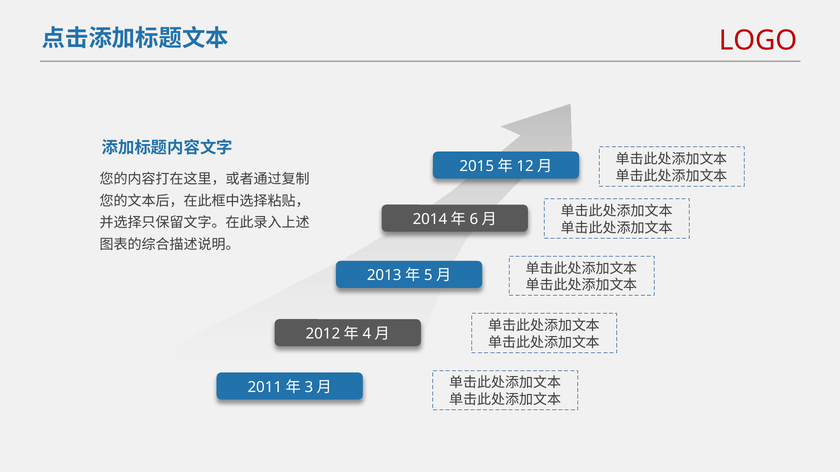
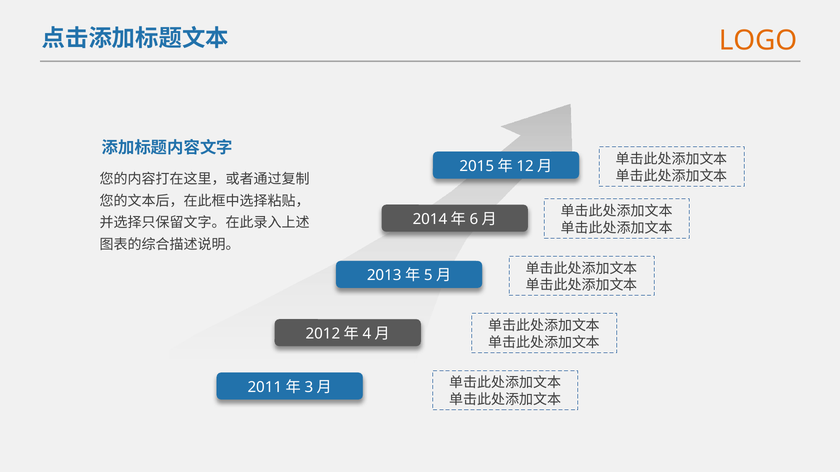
LOGO colour: red -> orange (758, 41)
